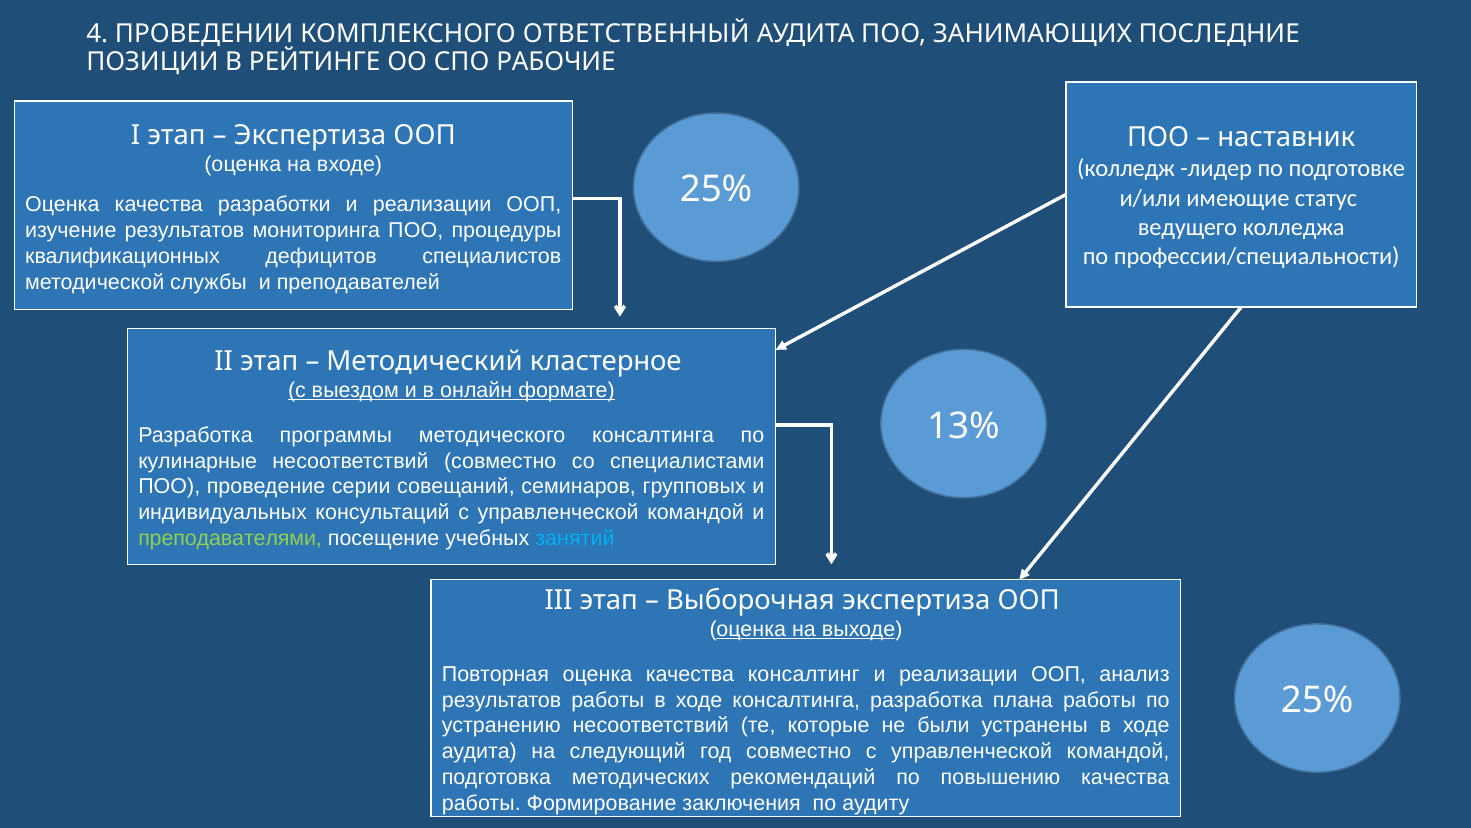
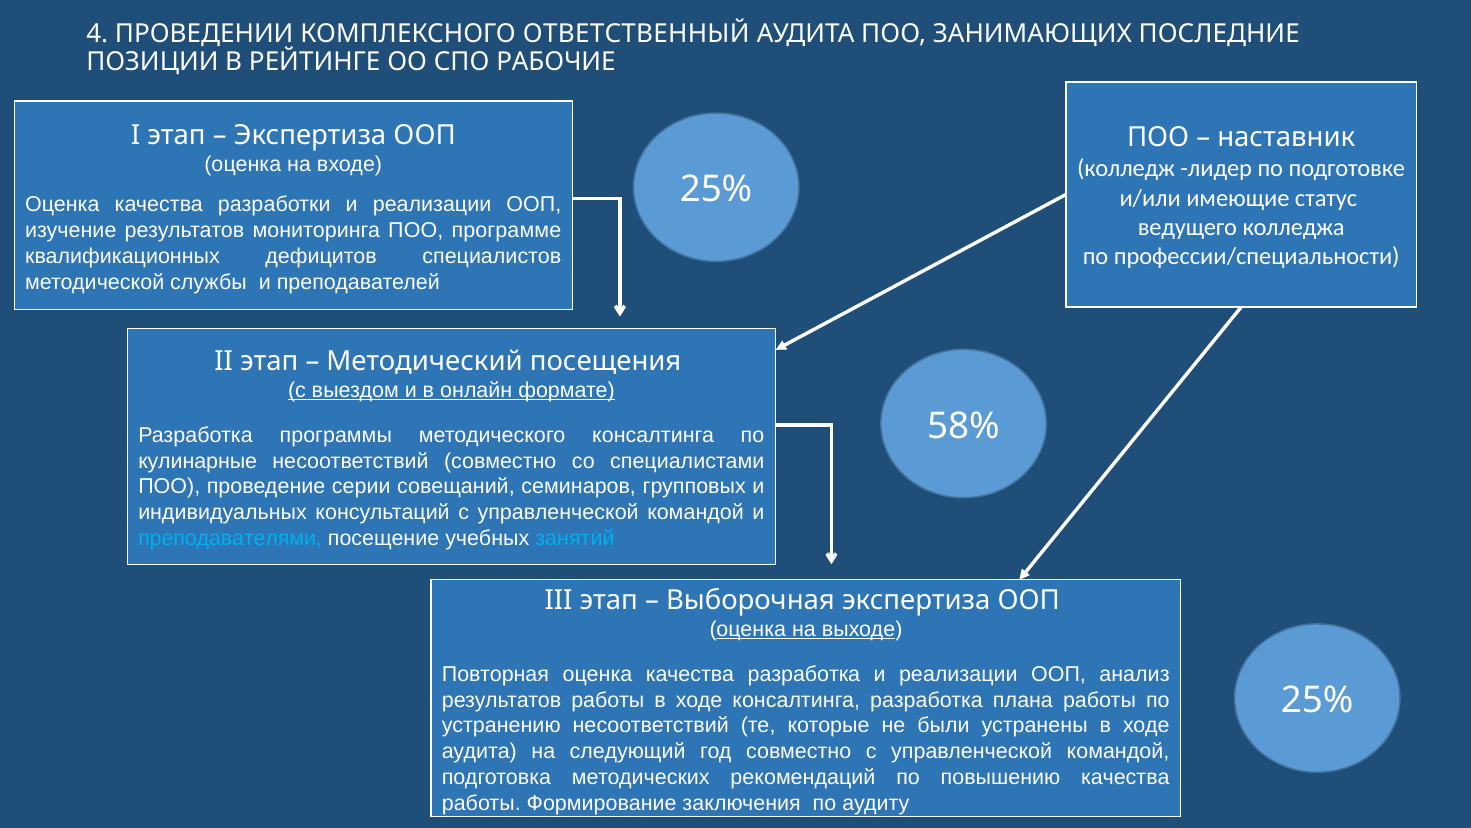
процедуры: процедуры -> программе (506, 230)
кластерное: кластерное -> посещения (606, 361)
13%: 13% -> 58% (964, 426)
преподавателями colour: light green -> light blue (230, 538)
качества консалтинг: консалтинг -> разработка (804, 674)
